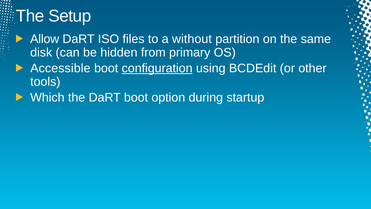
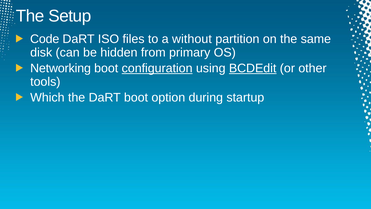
Allow: Allow -> Code (45, 39)
Accessible: Accessible -> Networking (61, 68)
BCDEdit underline: none -> present (253, 68)
